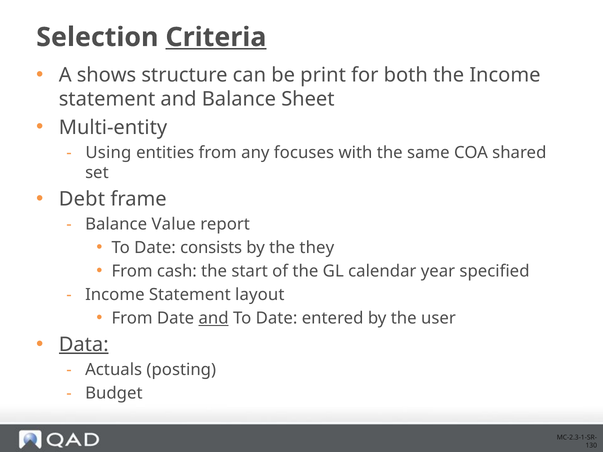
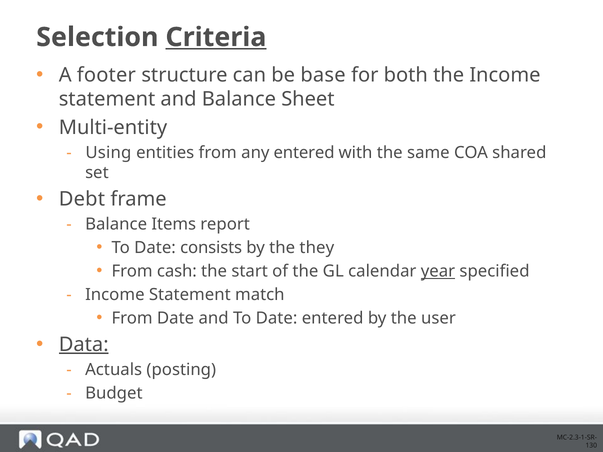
shows: shows -> footer (106, 75)
print: print -> base (323, 75)
any focuses: focuses -> entered (304, 153)
Value: Value -> Items (174, 225)
year underline: none -> present (438, 271)
layout: layout -> match (260, 295)
and underline: present -> none (214, 318)
